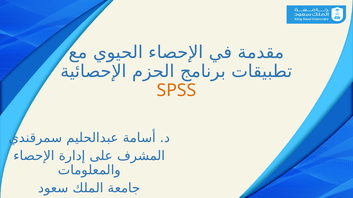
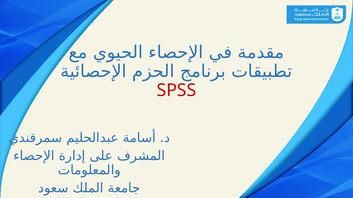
SPSS colour: orange -> red (176, 91)
